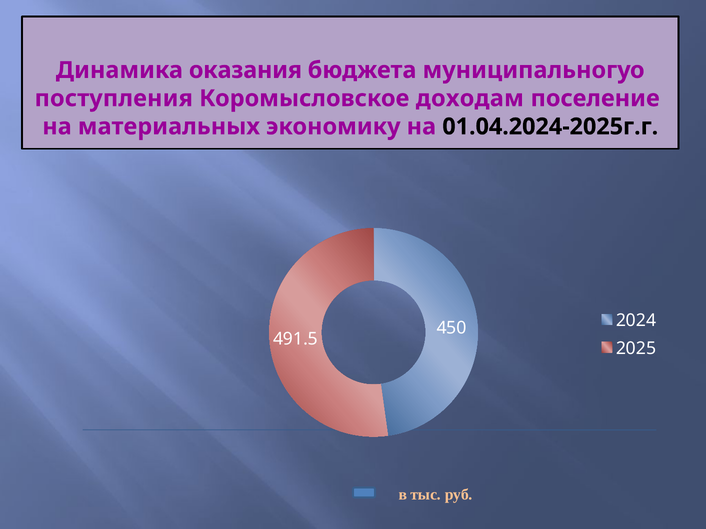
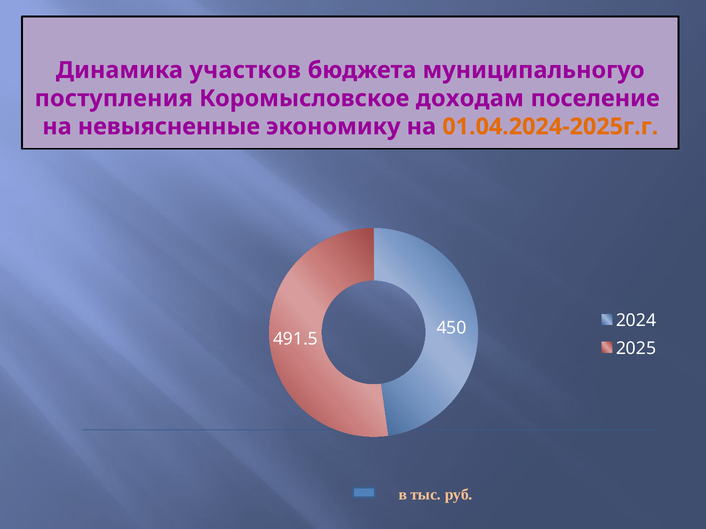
оказания: оказания -> участков (245, 70)
материальных: материальных -> невыясненные (169, 127)
01.04.2024-2025г.г colour: black -> orange (550, 127)
